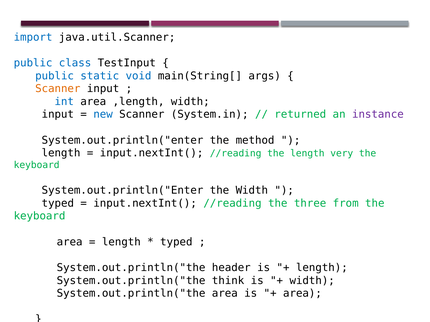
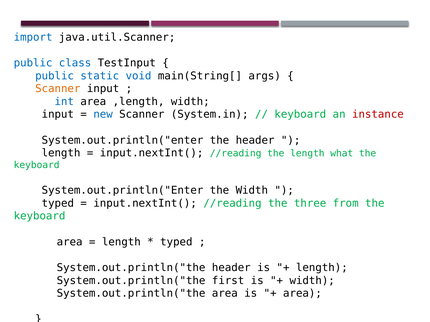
returned: returned -> keyboard (300, 115)
instance colour: purple -> red (378, 115)
the method: method -> header (255, 140)
very: very -> what (342, 154)
think: think -> first (228, 281)
